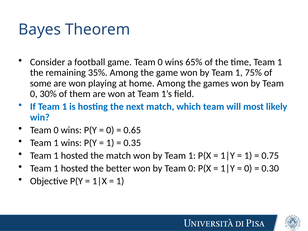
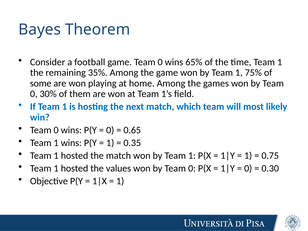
better: better -> values (118, 168)
